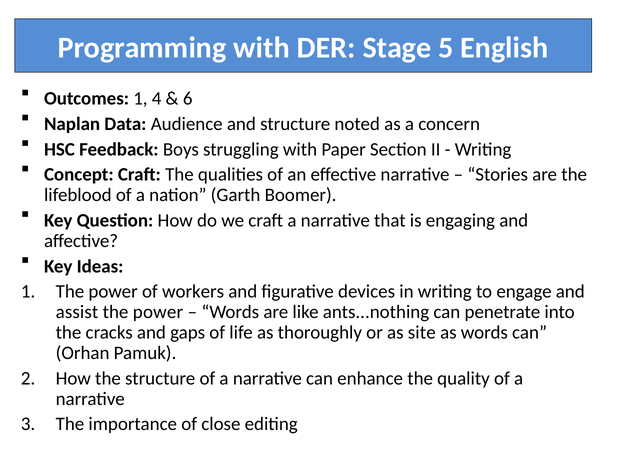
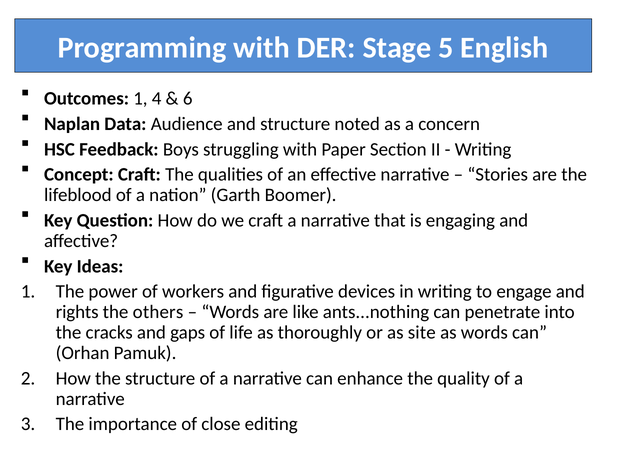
assist: assist -> rights (77, 312)
power: power -> others (158, 312)
